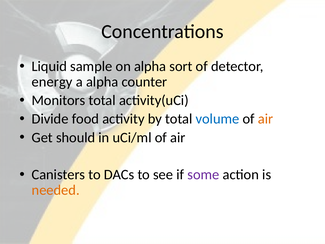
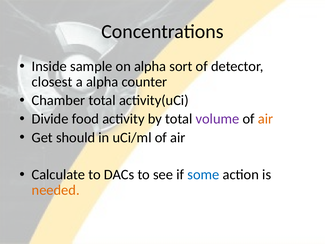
Liquid: Liquid -> Inside (49, 66)
energy: energy -> closest (52, 82)
Monitors: Monitors -> Chamber (58, 100)
volume colour: blue -> purple (217, 119)
Canisters: Canisters -> Calculate (58, 174)
some colour: purple -> blue (203, 174)
